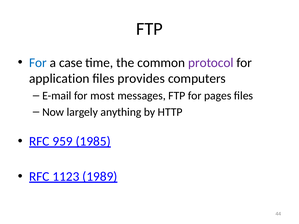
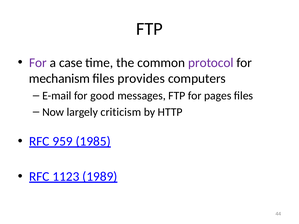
For colour: blue -> purple (38, 63)
application: application -> mechanism (59, 79)
most: most -> good (102, 96)
anything: anything -> criticism (121, 112)
